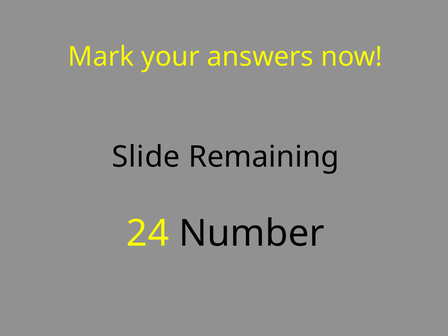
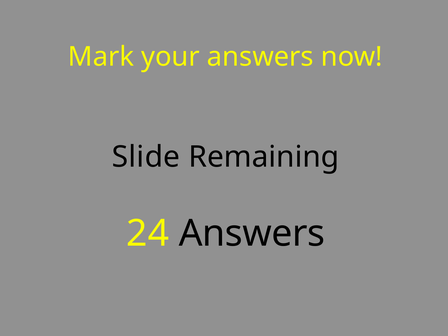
24 Number: Number -> Answers (252, 234)
